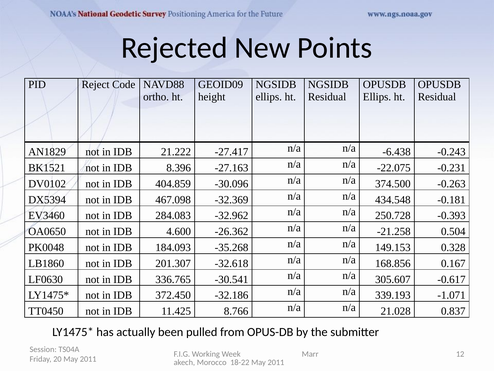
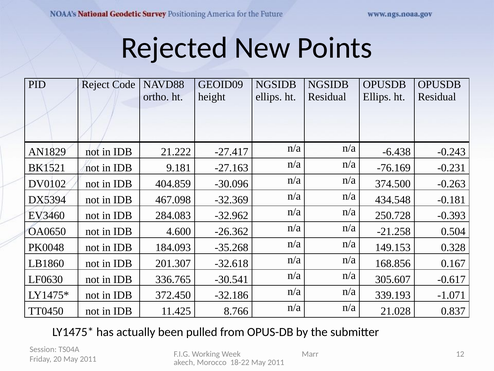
8.396: 8.396 -> 9.181 (179, 168)
-22.075: -22.075 -> -76.169 (394, 168)
